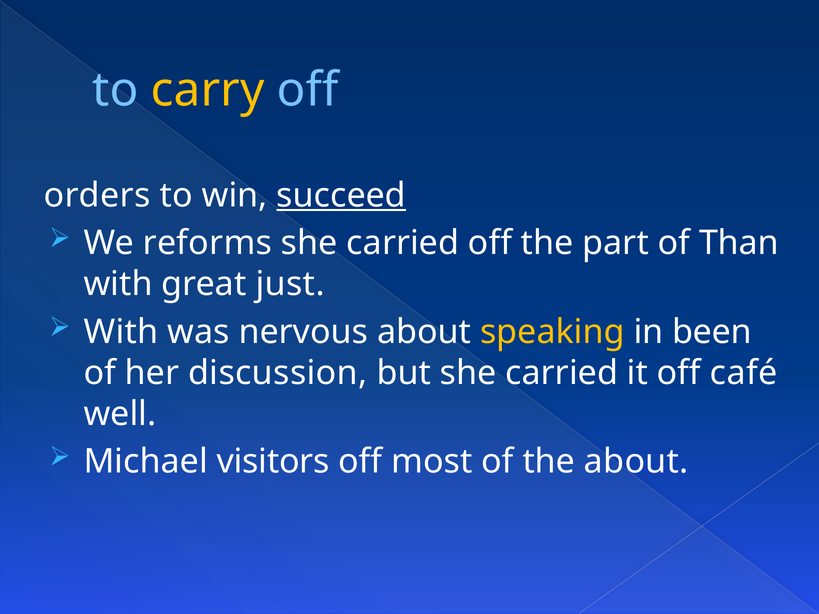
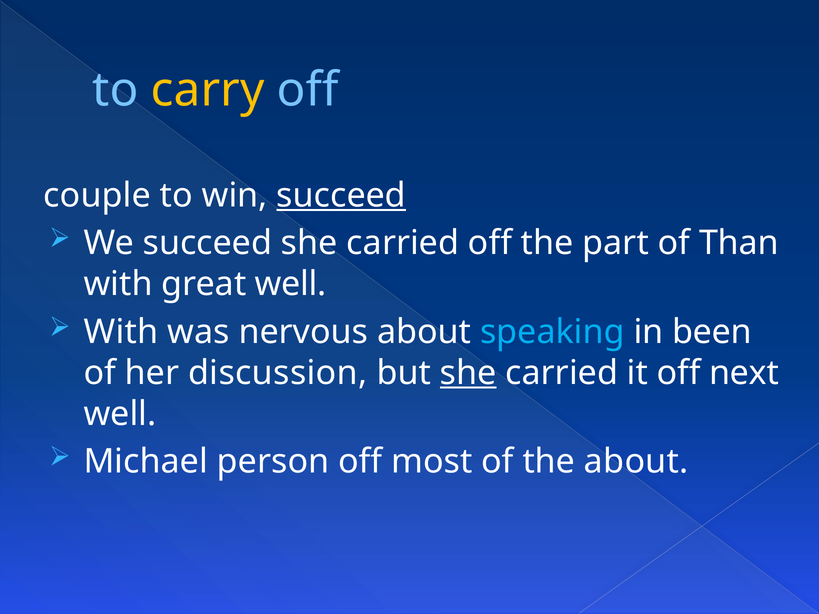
orders: orders -> couple (97, 196)
We reforms: reforms -> succeed (207, 243)
great just: just -> well (291, 284)
speaking colour: yellow -> light blue (552, 332)
she underline: none -> present (468, 373)
café: café -> next (744, 373)
visitors: visitors -> person (273, 462)
